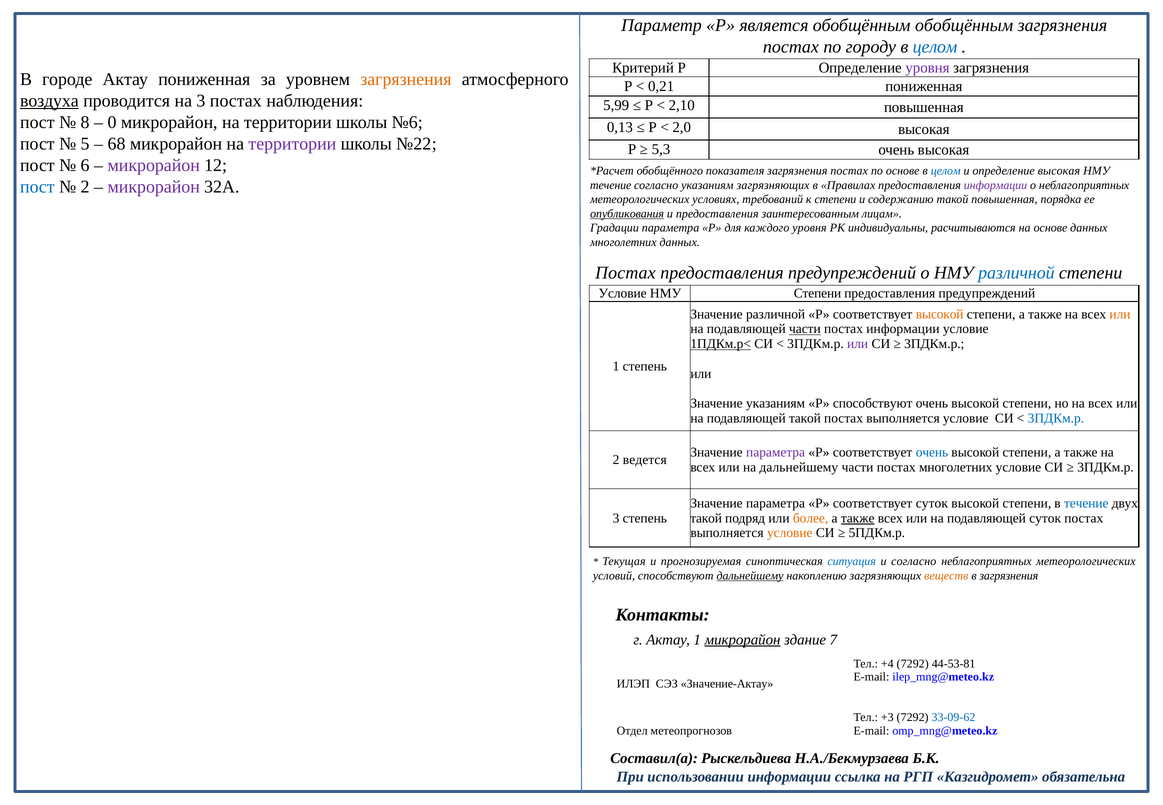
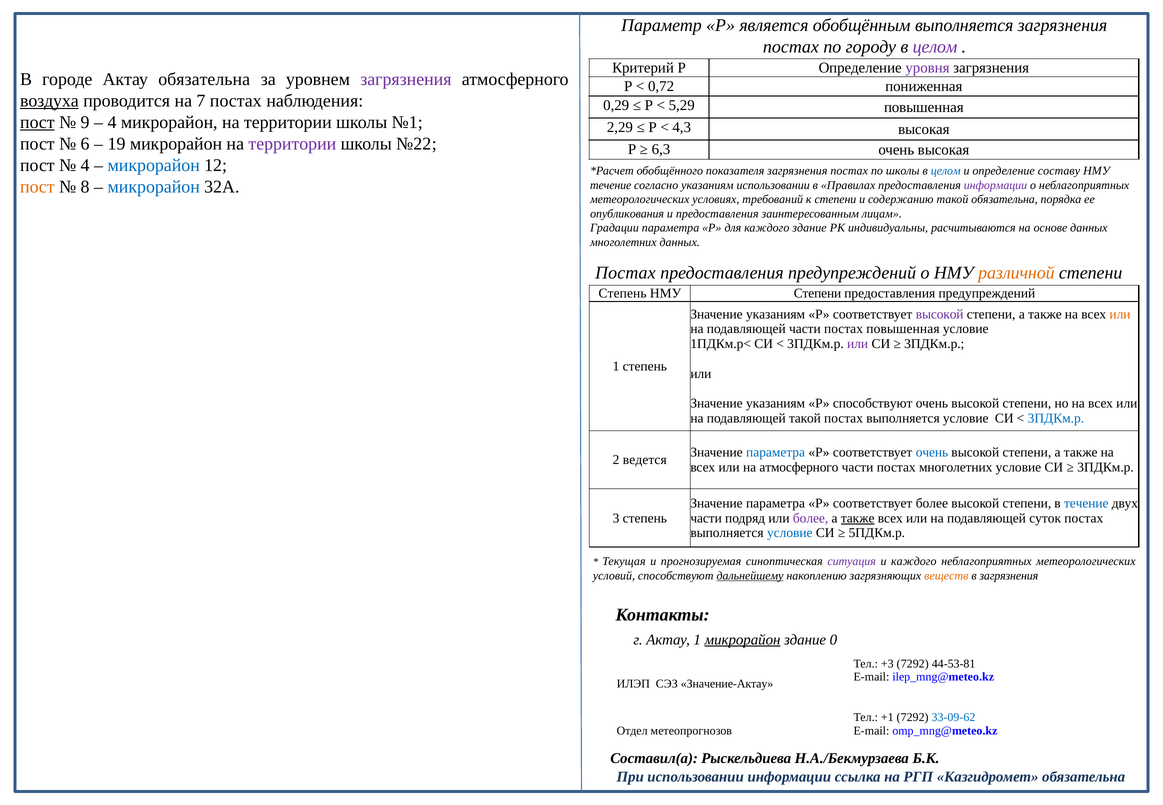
обобщённым обобщённым: обобщённым -> выполняется (964, 25)
целом colour: blue -> purple (935, 47)
Актау пониженная: пониженная -> обязательна (204, 79)
загрязнения colour: orange -> purple (406, 79)
0,21: 0,21 -> 0,72 (661, 86)
на 3: 3 -> 7 (201, 101)
5,99: 5,99 -> 0,29 (616, 105)
2,10: 2,10 -> 5,29 (682, 105)
пост underline: none -> present (37, 122)
8: 8 -> 9 (85, 122)
0: 0 -> 4 (112, 122)
№6: №6 -> №1 (407, 122)
0,13: 0,13 -> 2,29 (620, 127)
2,0: 2,0 -> 4,3 (682, 127)
5: 5 -> 6 (85, 144)
68: 68 -> 19 (117, 144)
5,3: 5,3 -> 6,3 (661, 150)
6: 6 -> 4 (85, 165)
микрорайон colour: purple -> blue (154, 165)
по основе: основе -> школы (903, 171)
определение высокая: высокая -> составу (1059, 171)
пост colour: blue -> orange (37, 187)
2: 2 -> 8 (85, 187)
микрорайон colour: purple -> blue (154, 187)
указаниям загрязняющих: загрязняющих -> использовании (773, 185)
такой повышенная: повышенная -> обязательна (1005, 199)
опубликования underline: present -> none (627, 214)
каждого уровня: уровня -> здание (809, 228)
различной colour: blue -> orange (1016, 273)
Условие: Условие -> Степень (623, 294)
различной: различной -> указаниям (776, 314)
высокой colour: orange -> purple (940, 314)
части underline: present -> none (805, 329)
постах информации: информации -> повышенная (903, 329)
1ПДКм.р< underline: present -> none (721, 344)
параметра colour: purple -> blue (776, 453)
на дальнейшему: дальнейшему -> атмосферного (799, 467)
соответствует суток: суток -> более (932, 503)
такой: такой -> части (706, 518)
более colour: orange -> purple (811, 518)
условие colour: orange -> blue (790, 533)
ситуация colour: blue -> purple (852, 561)
и согласно: согласно -> каждого (914, 561)
7: 7 -> 0 (833, 640)
+4: +4 -> +3 (887, 664)
+3: +3 -> +1 (887, 718)
